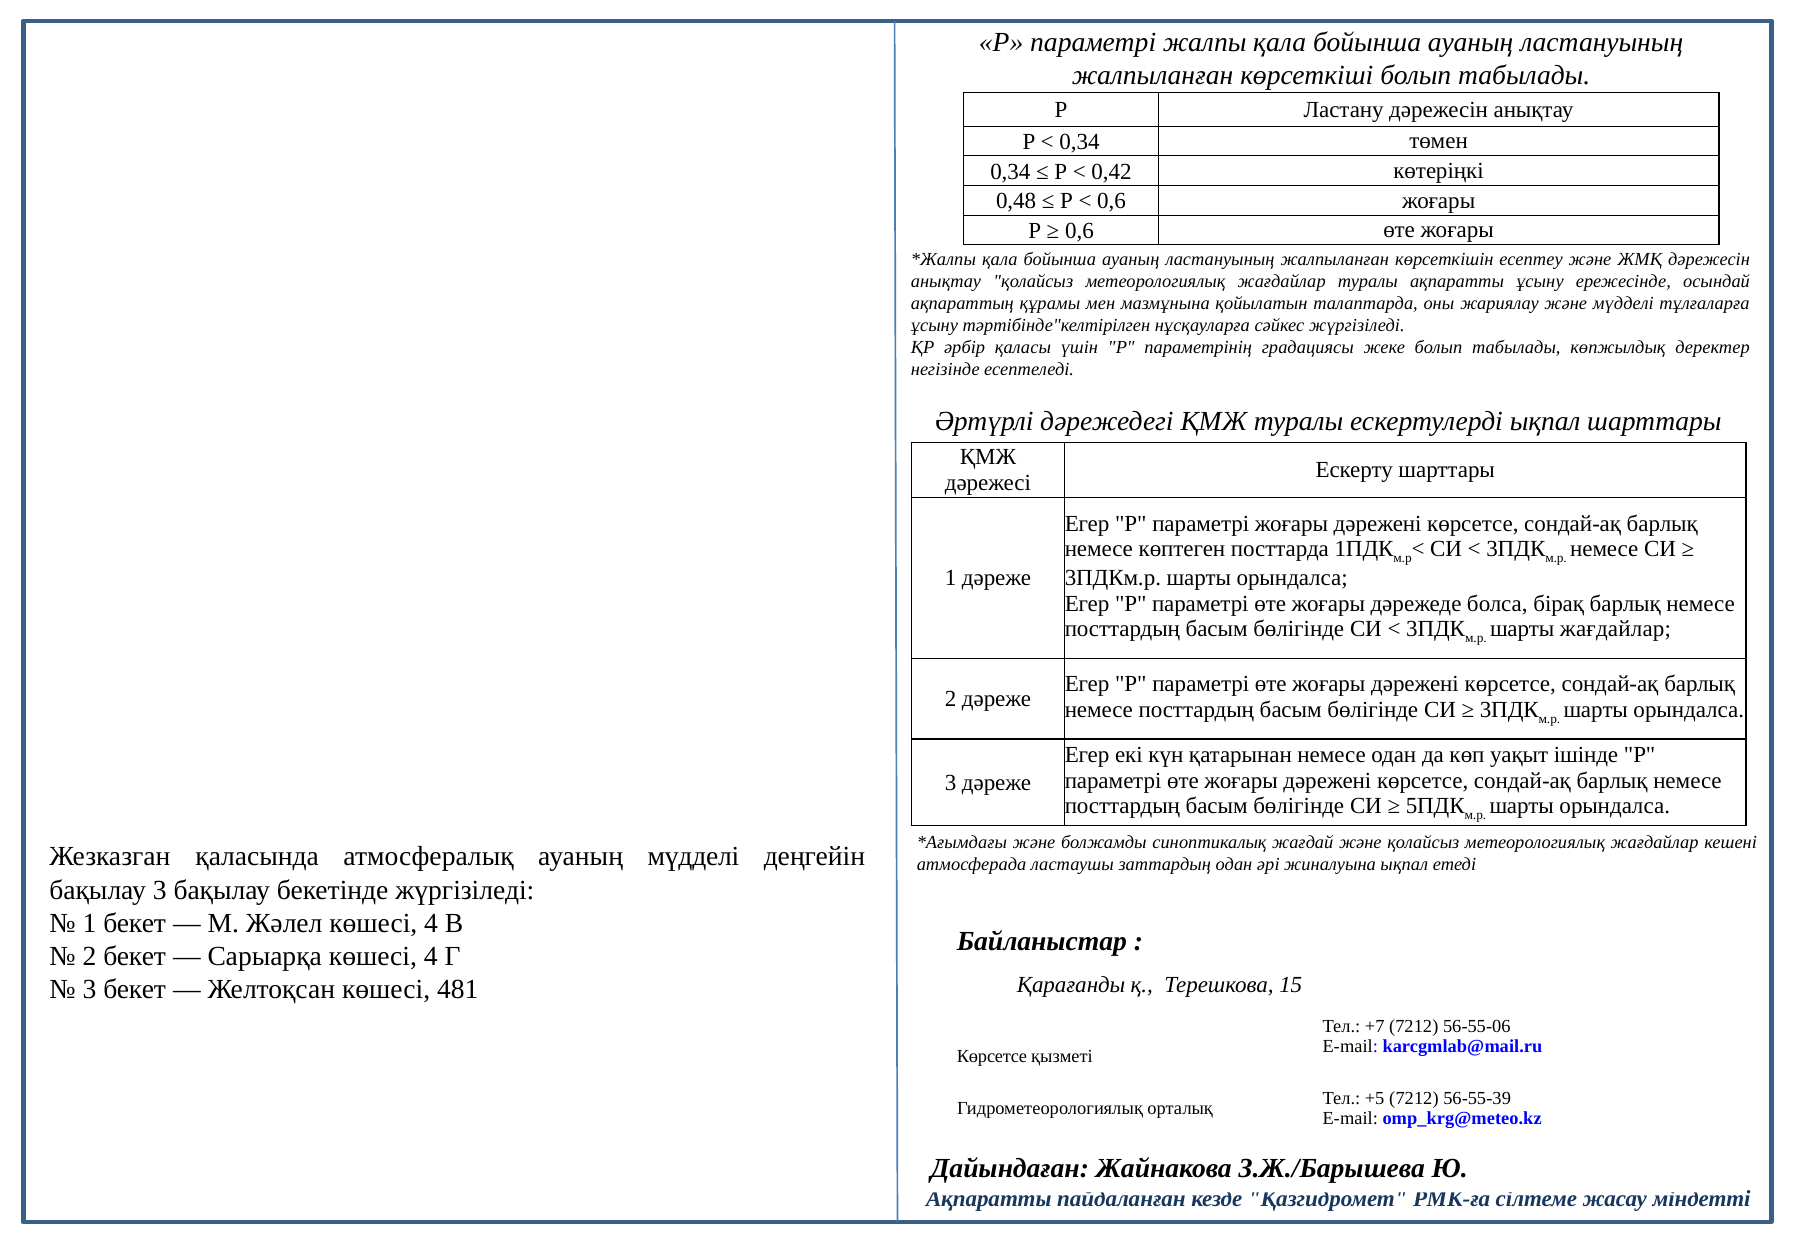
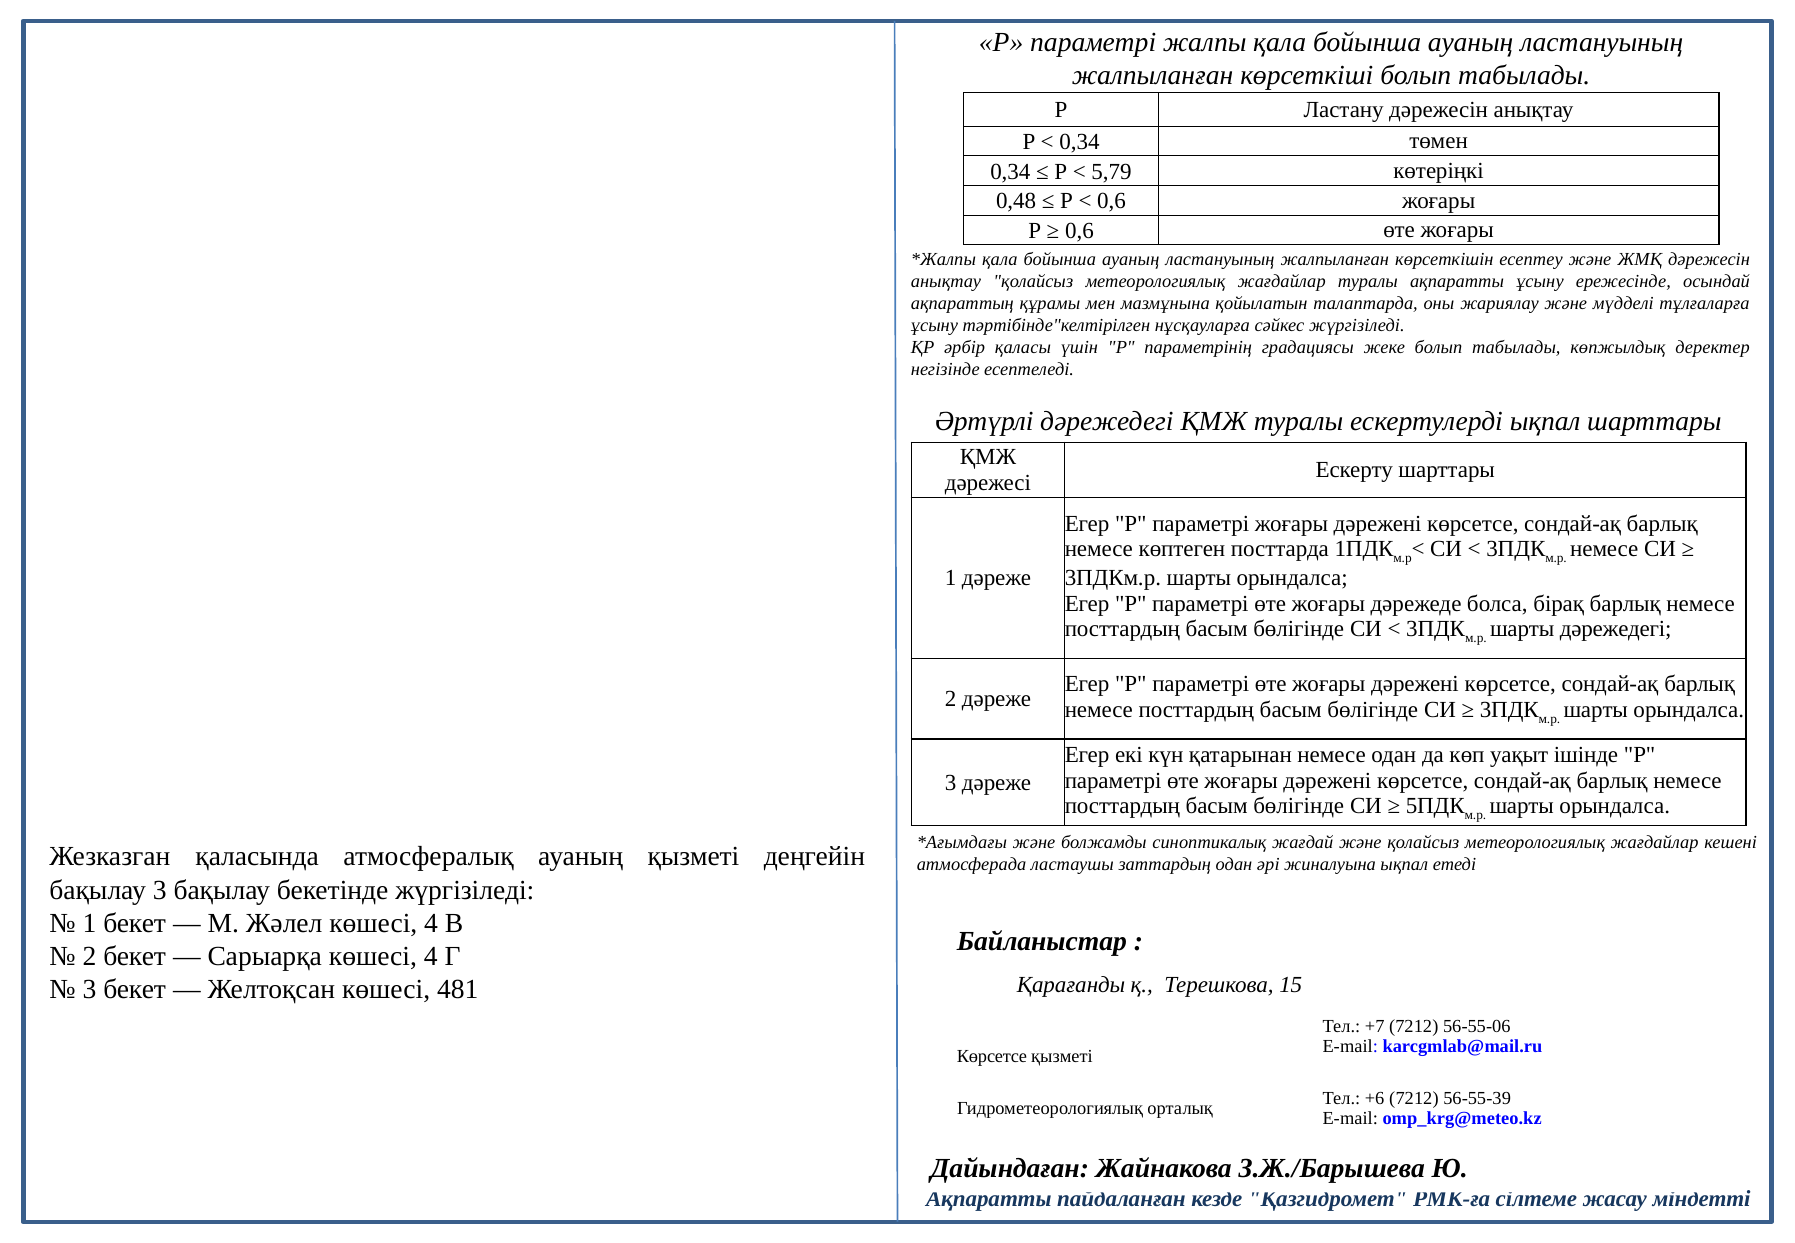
0,42: 0,42 -> 5,79 (1111, 172)
шарты жағдайлар: жағдайлар -> дәрежедегі (1616, 629)
ауаның мүдделі: мүдделі -> қызметі (693, 857)
+5: +5 -> +6 (1375, 1098)
